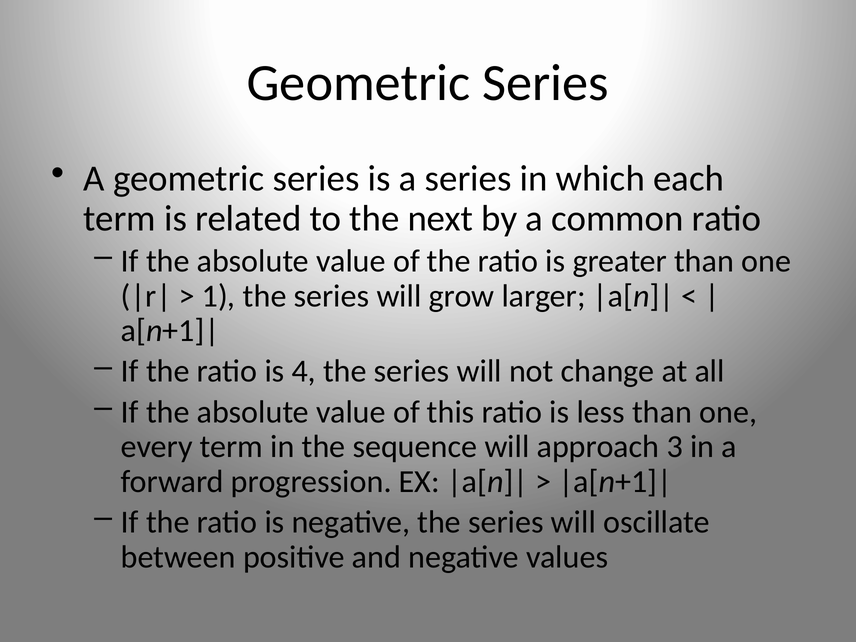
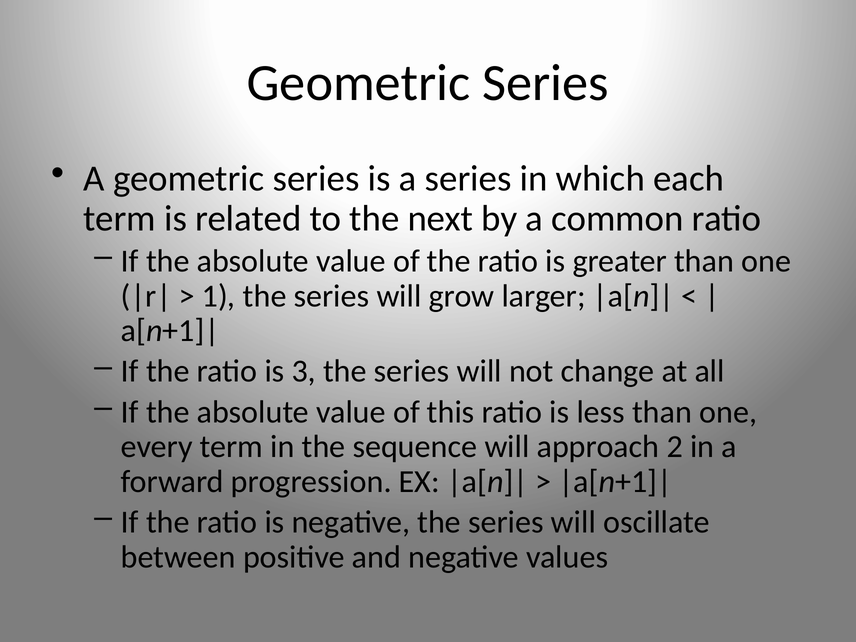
4: 4 -> 3 (304, 371)
3: 3 -> 2 (675, 447)
